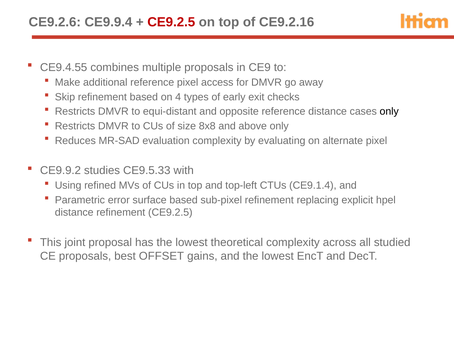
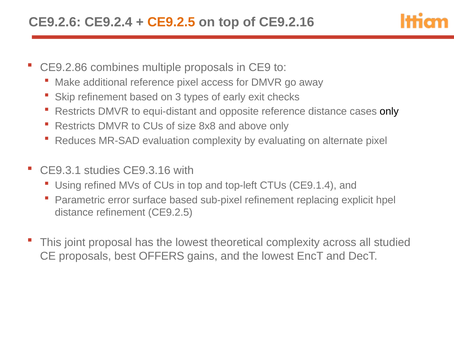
CE9.9.4: CE9.9.4 -> CE9.2.4 (108, 22)
CE9.2.5 colour: red -> orange (171, 22)
CE9.4.55: CE9.4.55 -> CE9.2.86 (64, 68)
4: 4 -> 3 (178, 97)
CE9.9.2: CE9.9.2 -> CE9.3.1 (60, 171)
CE9.5.33: CE9.5.33 -> CE9.3.16 (147, 171)
OFFSET: OFFSET -> OFFERS (162, 256)
